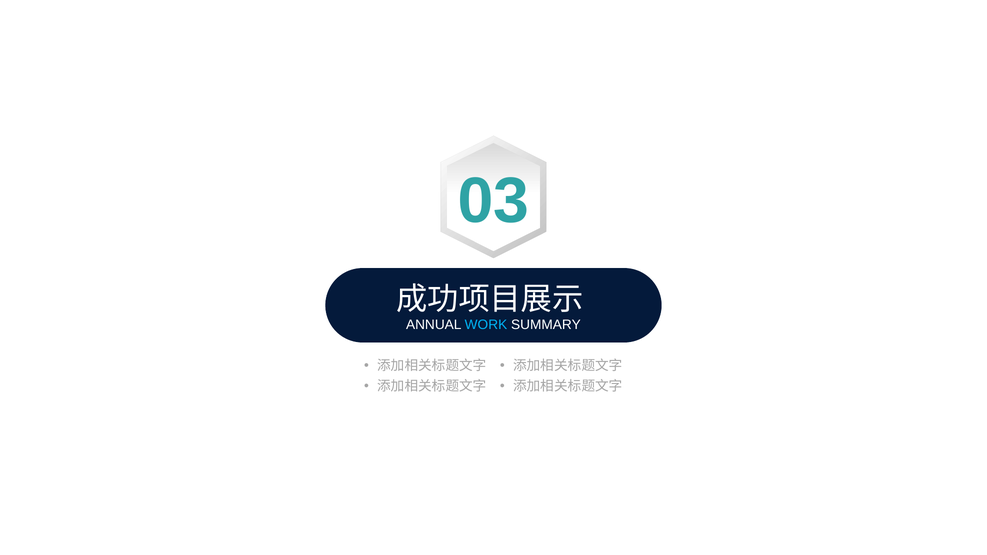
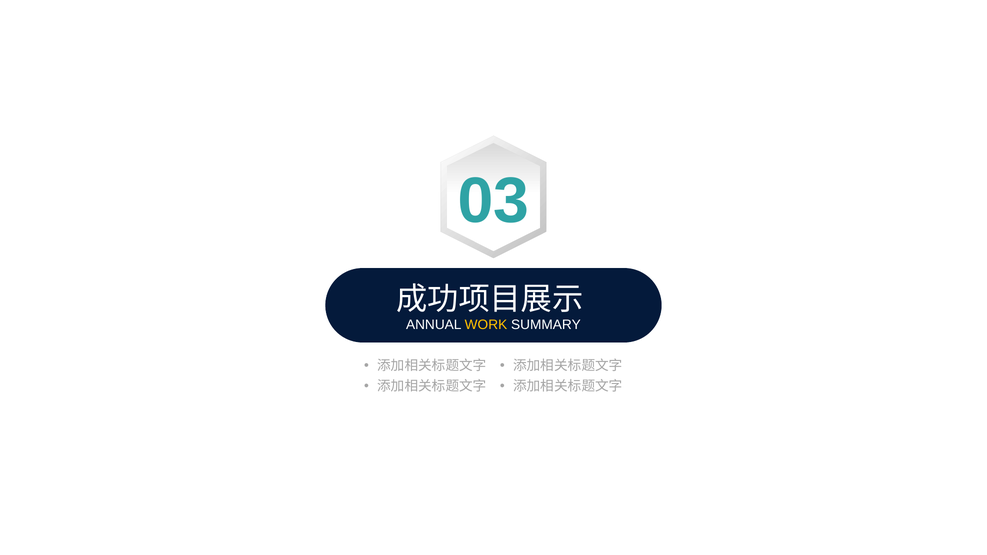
WORK colour: light blue -> yellow (486, 325)
